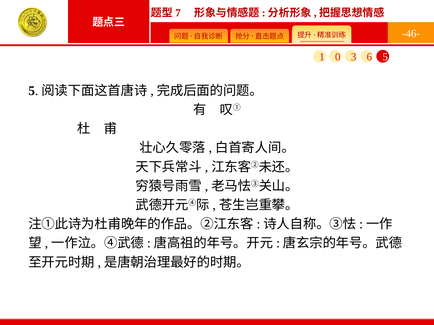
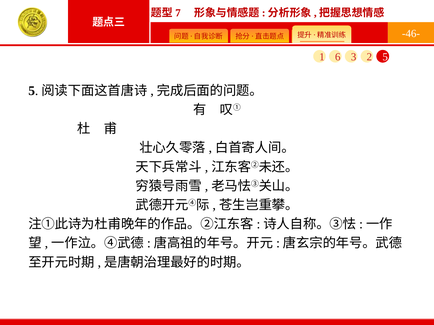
0: 0 -> 6 (338, 57)
6: 6 -> 2 (369, 57)
